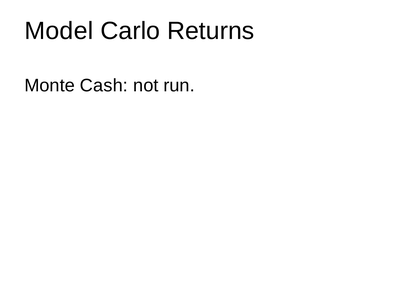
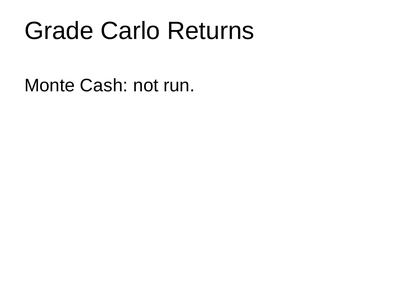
Model: Model -> Grade (59, 31)
